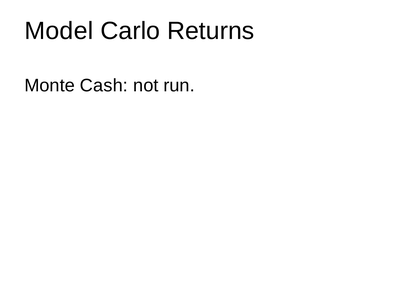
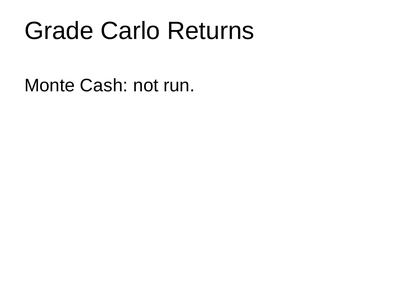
Model: Model -> Grade (59, 31)
